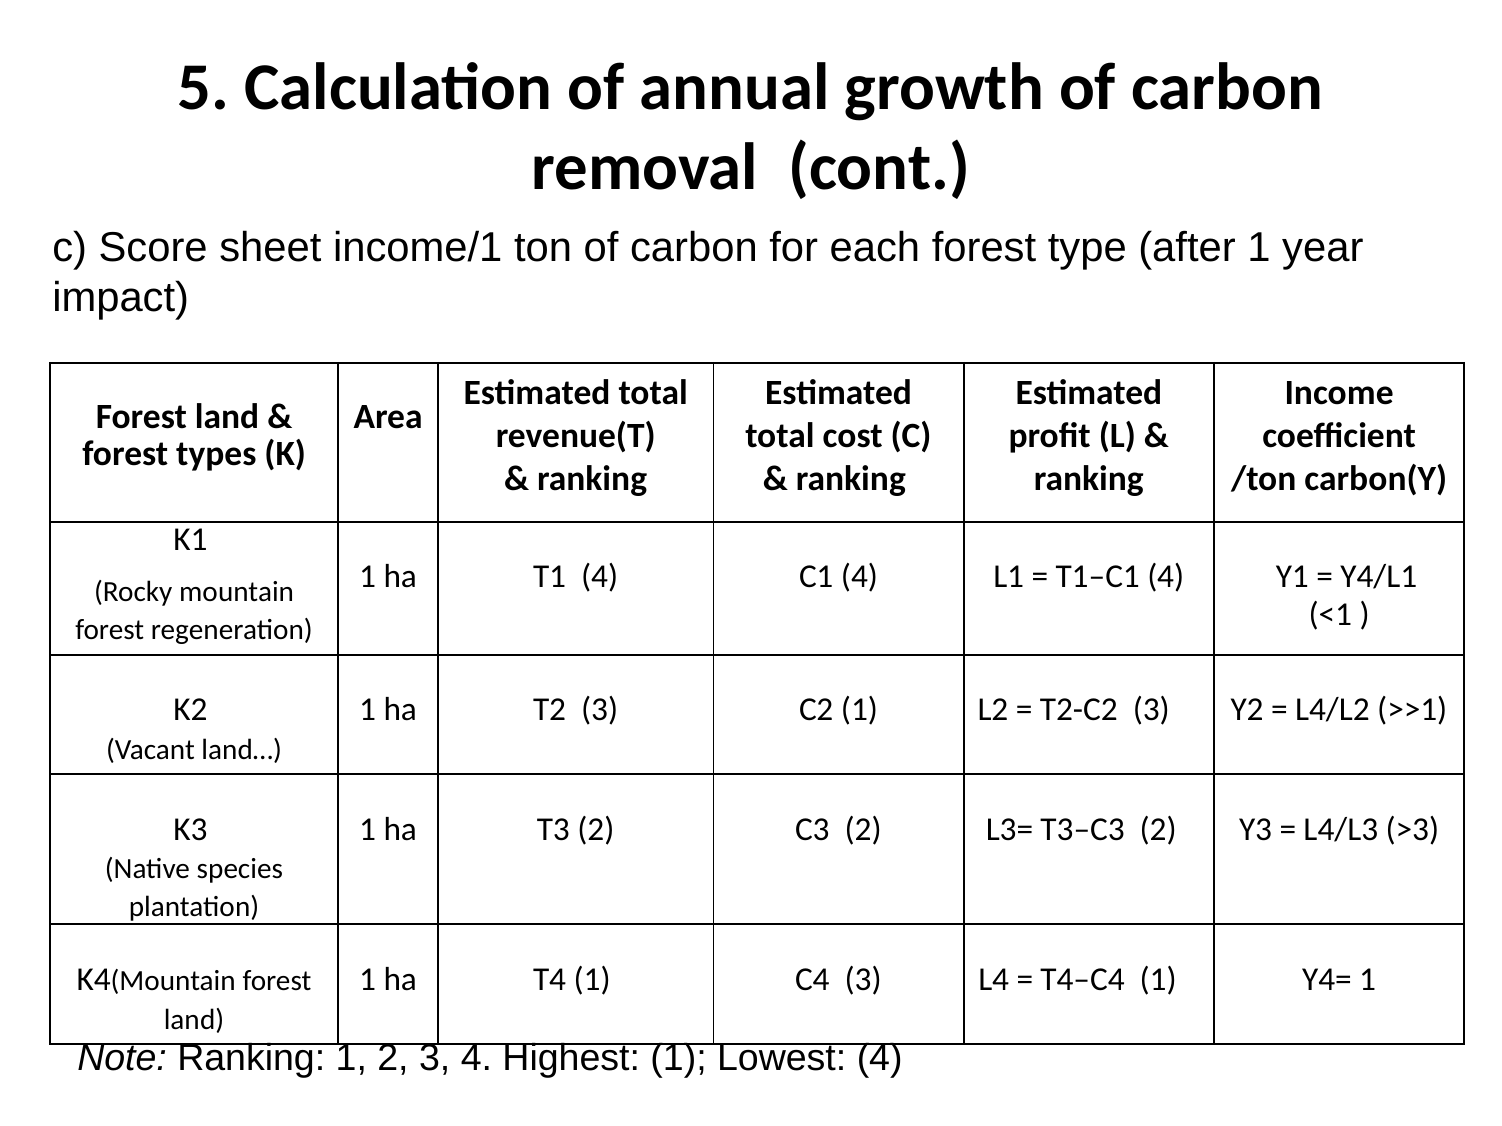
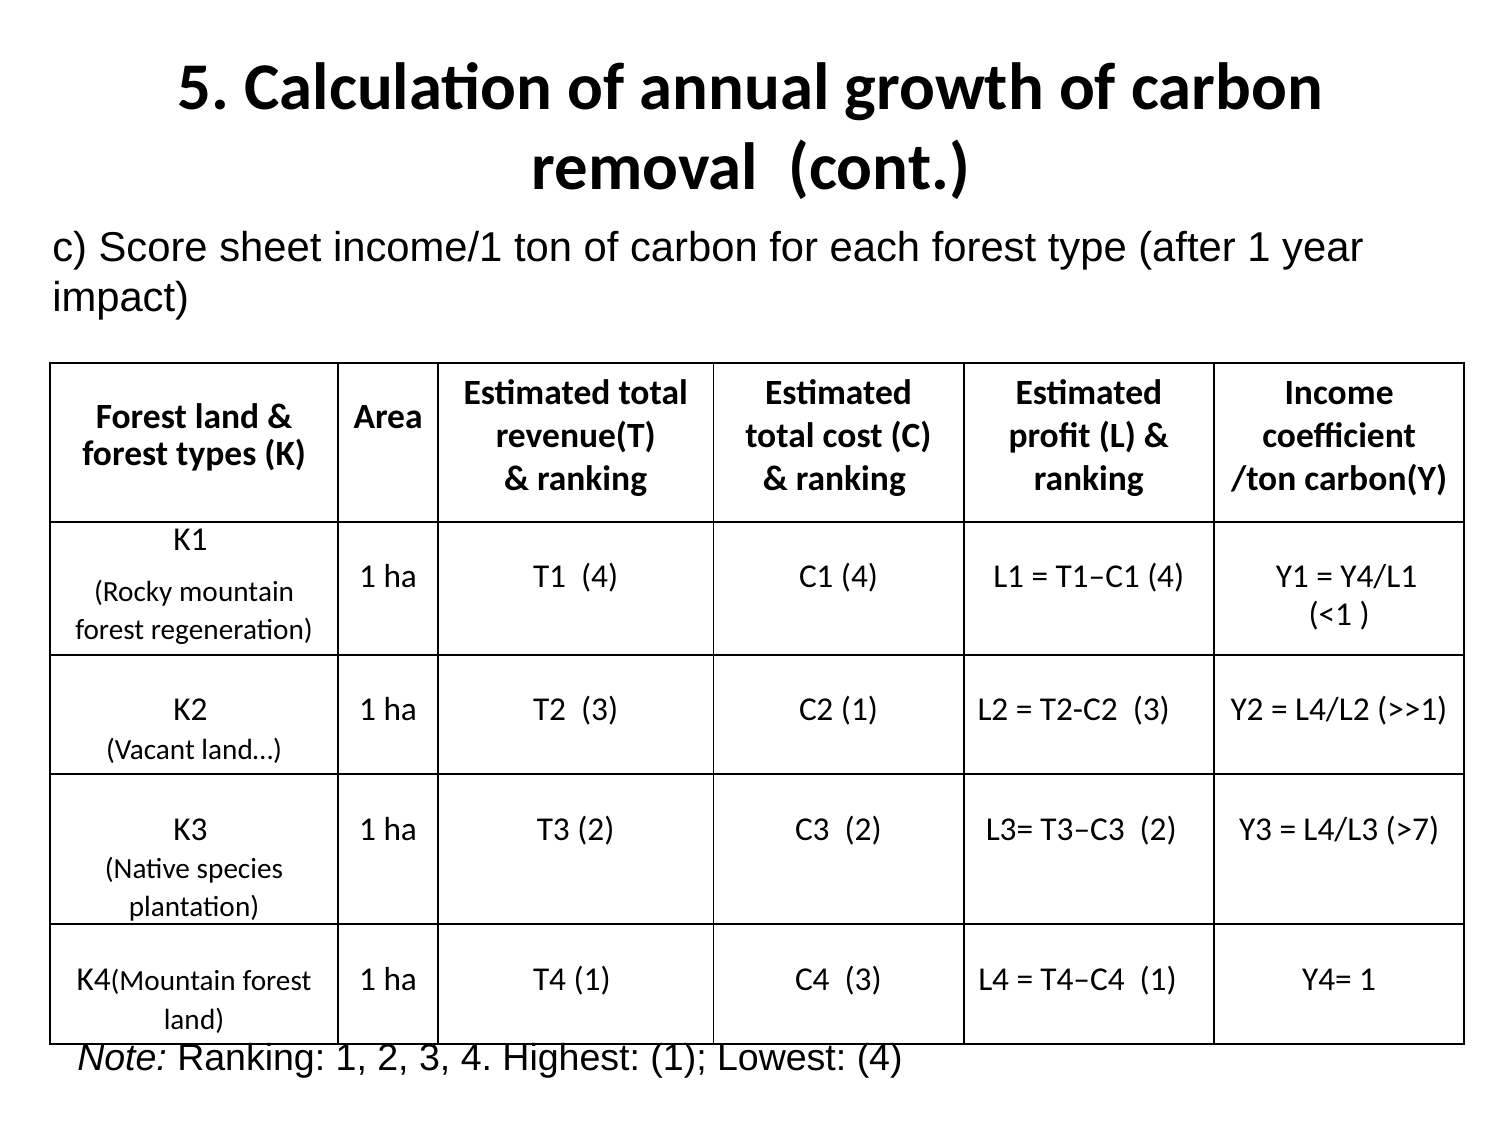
>3: >3 -> >7 (1412, 830)
